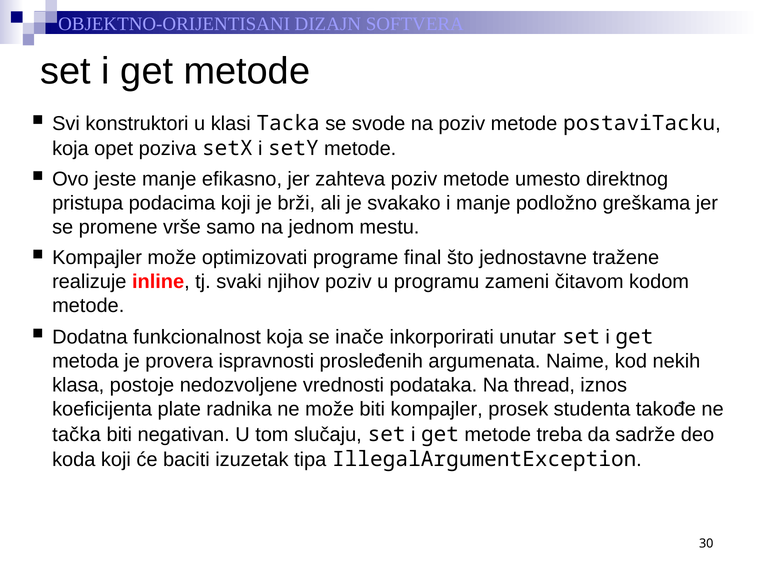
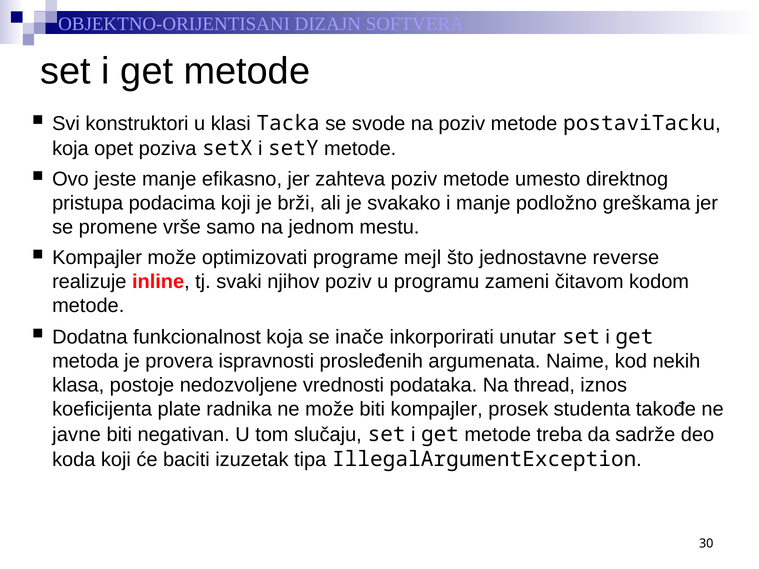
final: final -> mejl (423, 258)
tražene: tražene -> reverse (626, 258)
tačka: tačka -> javne (76, 435)
